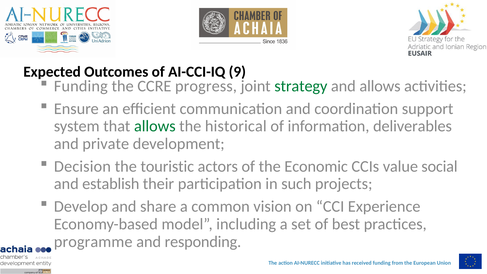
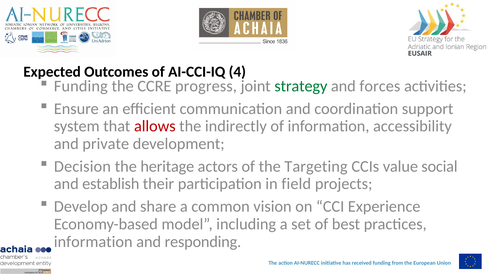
9: 9 -> 4 (237, 72)
and allows: allows -> forces (380, 86)
allows colour: green -> red (155, 126)
historical: historical -> indirectly (236, 126)
deliverables: deliverables -> accessibility (412, 126)
touristic: touristic -> heritage (167, 166)
Economic: Economic -> Targeting (316, 166)
such: such -> field (296, 184)
programme: programme -> information (93, 242)
